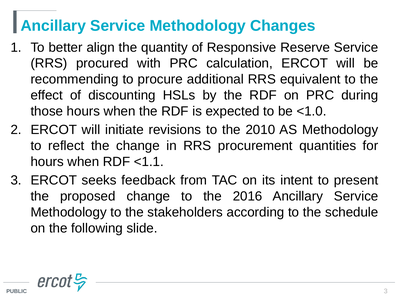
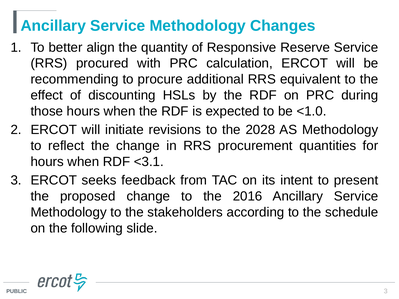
2010: 2010 -> 2028 (260, 130)
<1.1: <1.1 -> <3.1 (149, 162)
